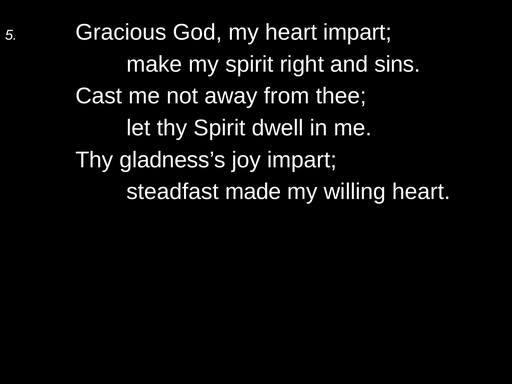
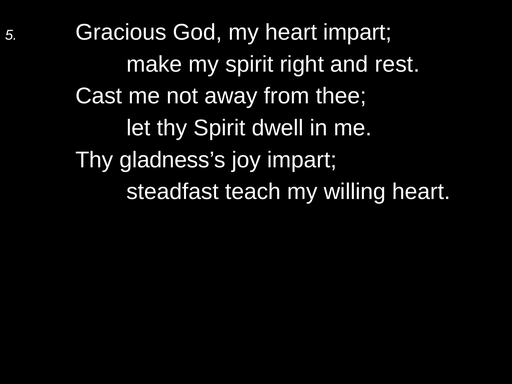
sins: sins -> rest (397, 64)
made: made -> teach (253, 192)
